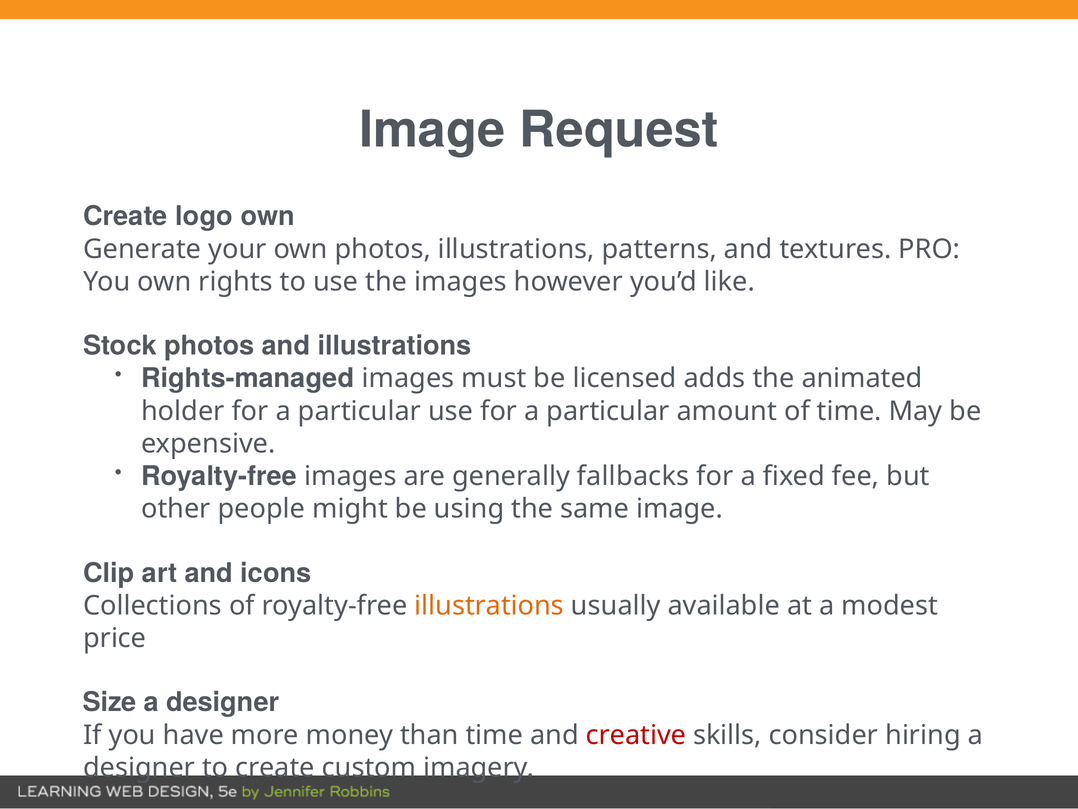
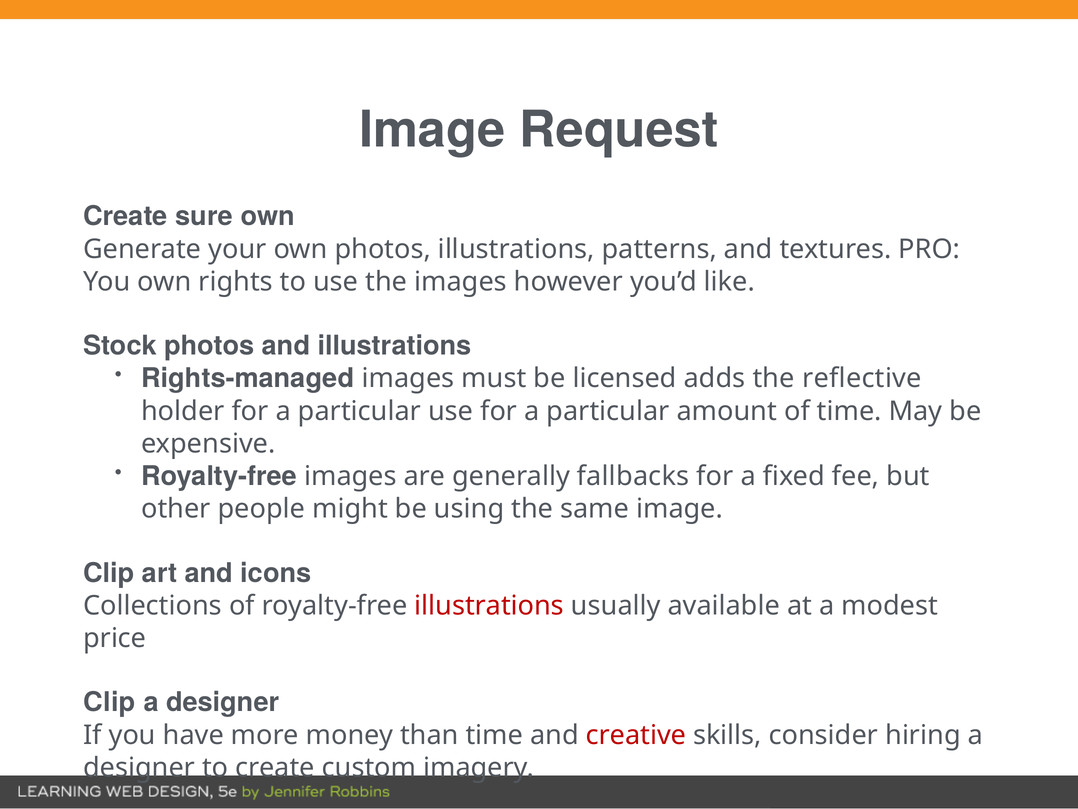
logo: logo -> sure (204, 216)
animated: animated -> reflective (862, 378)
illustrations colour: orange -> red (489, 605)
Size: Size -> Clip (109, 702)
